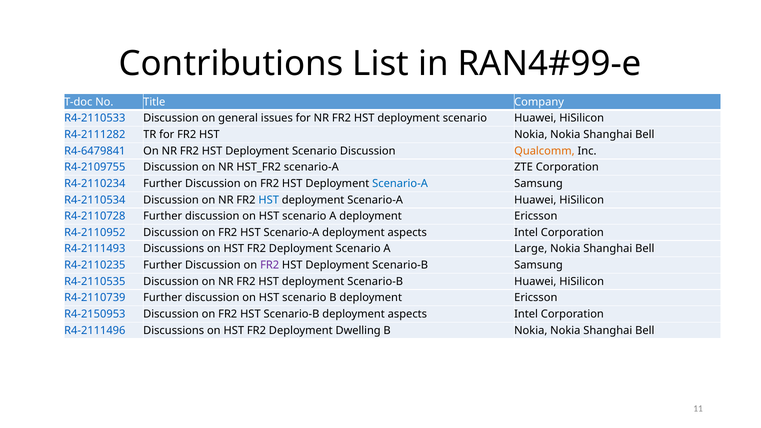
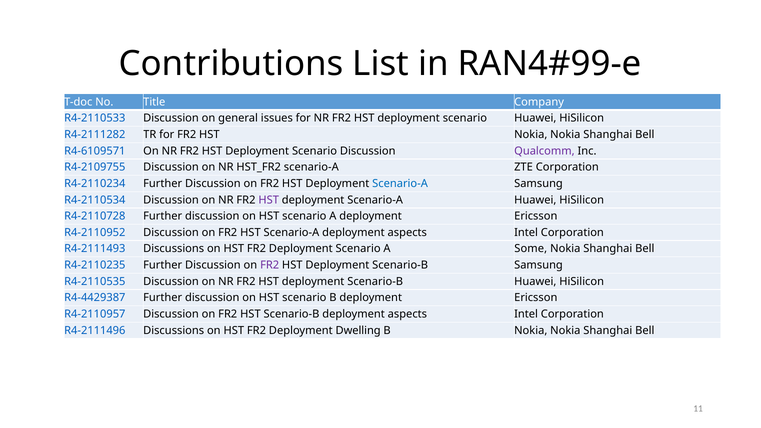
R4-6479841: R4-6479841 -> R4-6109571 (95, 151)
Qualcomm colour: orange -> purple (544, 151)
HST colour: blue -> purple (269, 200)
Large: Large -> Some (531, 249)
R4-2110739: R4-2110739 -> R4-4429387 (95, 298)
R4-2150953: R4-2150953 -> R4-2110957 (95, 314)
